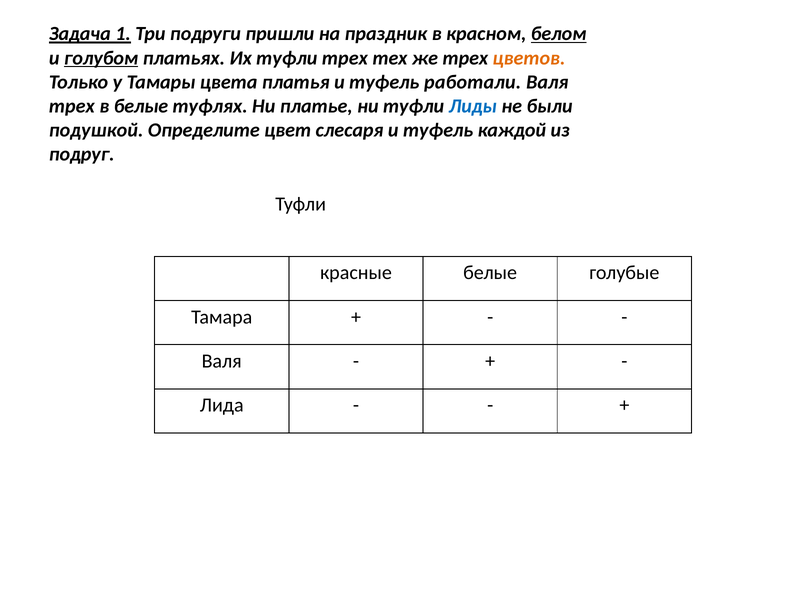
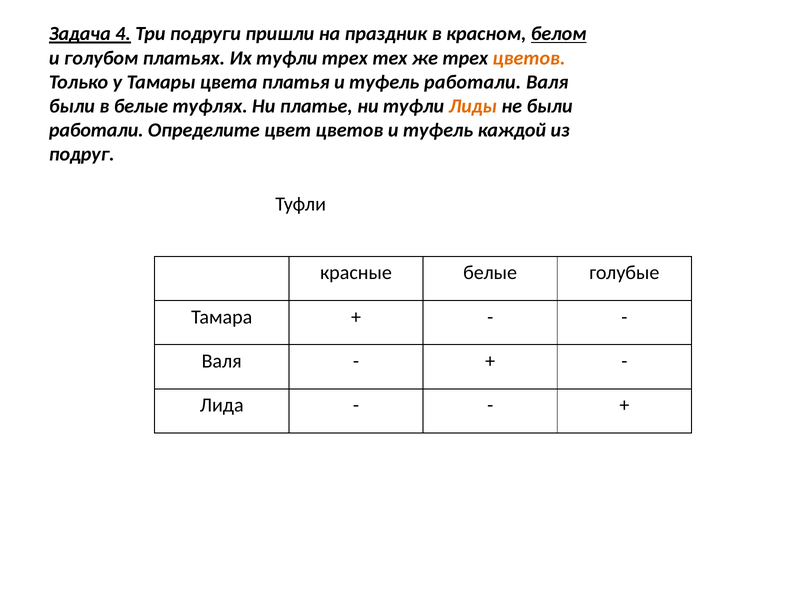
1: 1 -> 4 (123, 34)
голубом underline: present -> none (101, 58)
трех: трех -> были (72, 106)
Лиды colour: blue -> orange (473, 106)
подушкой: подушкой -> работали (96, 130)
цвет слесаря: слесаря -> цветов (349, 130)
